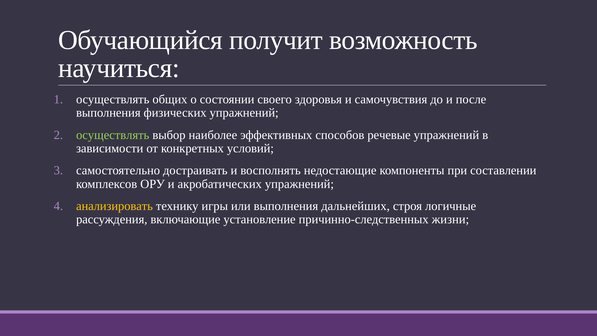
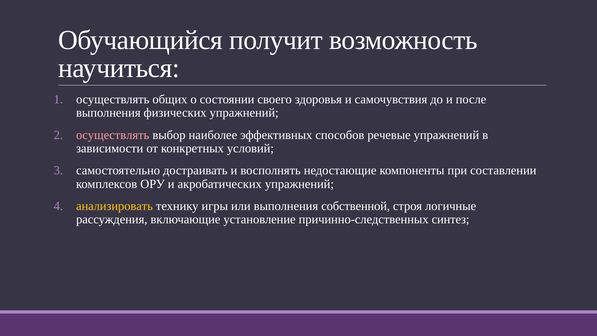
осуществлять colour: light green -> pink (113, 135)
дальнейших: дальнейших -> собственной (356, 206)
жизни: жизни -> синтез (450, 219)
